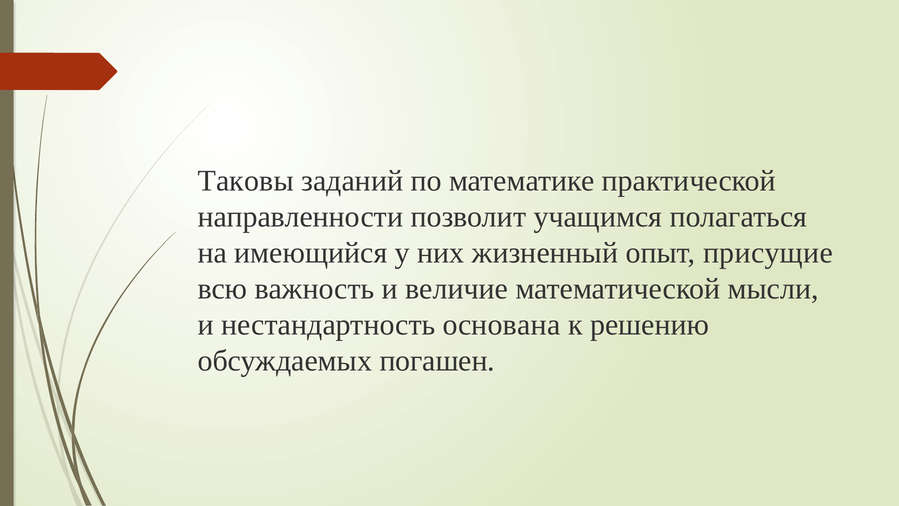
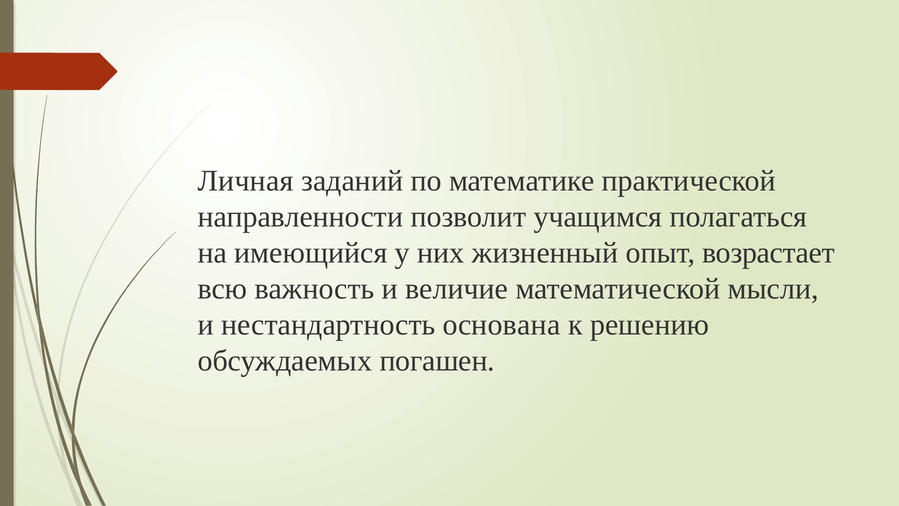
Таковы: Таковы -> Личная (246, 181)
присущие: присущие -> возрастает (768, 253)
